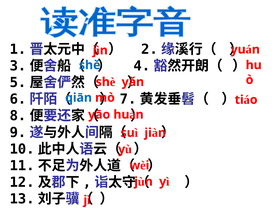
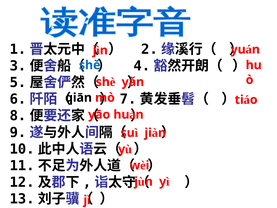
qiān colour: blue -> black (79, 98)
